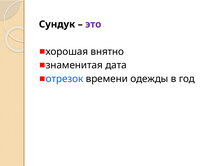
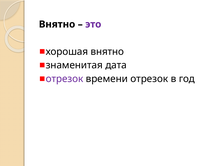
Сундук: Сундук -> Внятно (57, 24)
отрезок colour: blue -> purple (64, 79)
времени одежды: одежды -> отрезок (149, 79)
